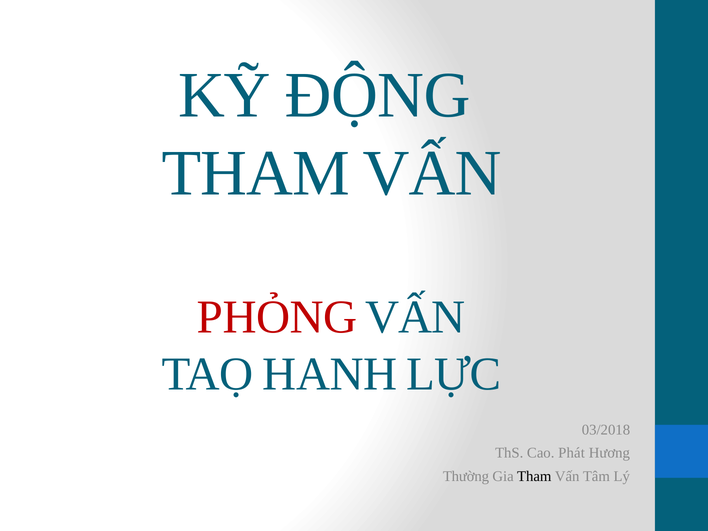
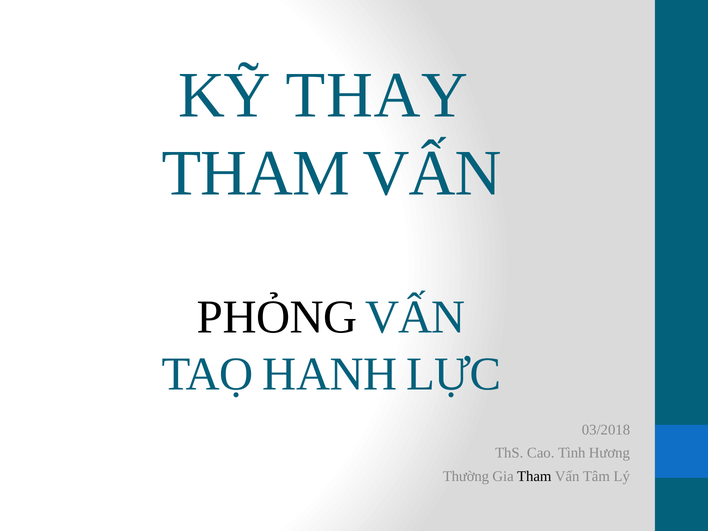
ĐỘNG: ĐỘNG -> THAY (377, 96)
PHỎNG colour: red -> black (277, 317)
Phát: Phát -> Tình (572, 453)
